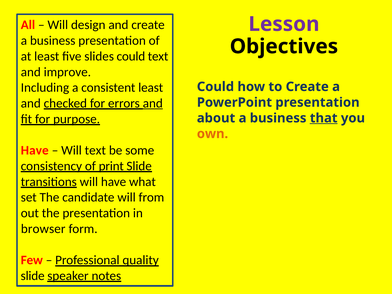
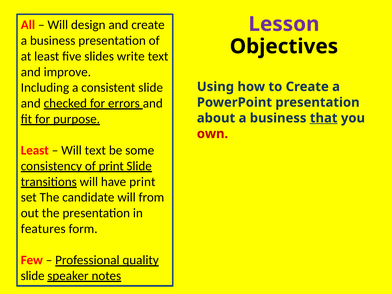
slides could: could -> write (131, 56)
consistent least: least -> slide (151, 88)
Could: Could -> Using (215, 87)
and underline: present -> none (153, 103)
own colour: orange -> red (212, 134)
Have: Have -> Least (35, 150)
have what: what -> print (142, 182)
browser: browser -> features (43, 229)
